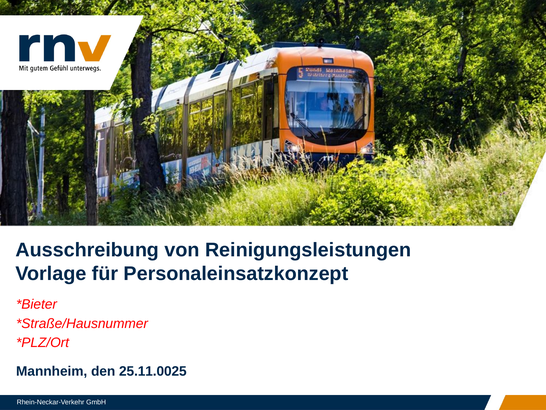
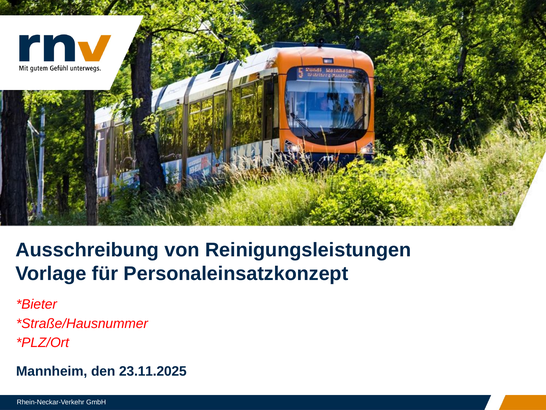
25.11.0025: 25.11.0025 -> 23.11.2025 (153, 371)
